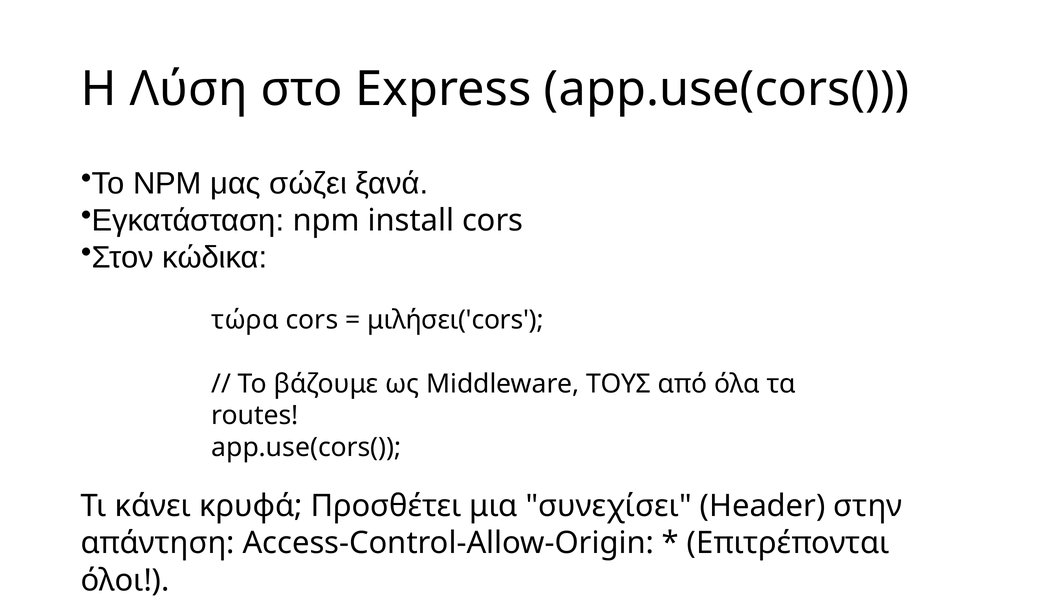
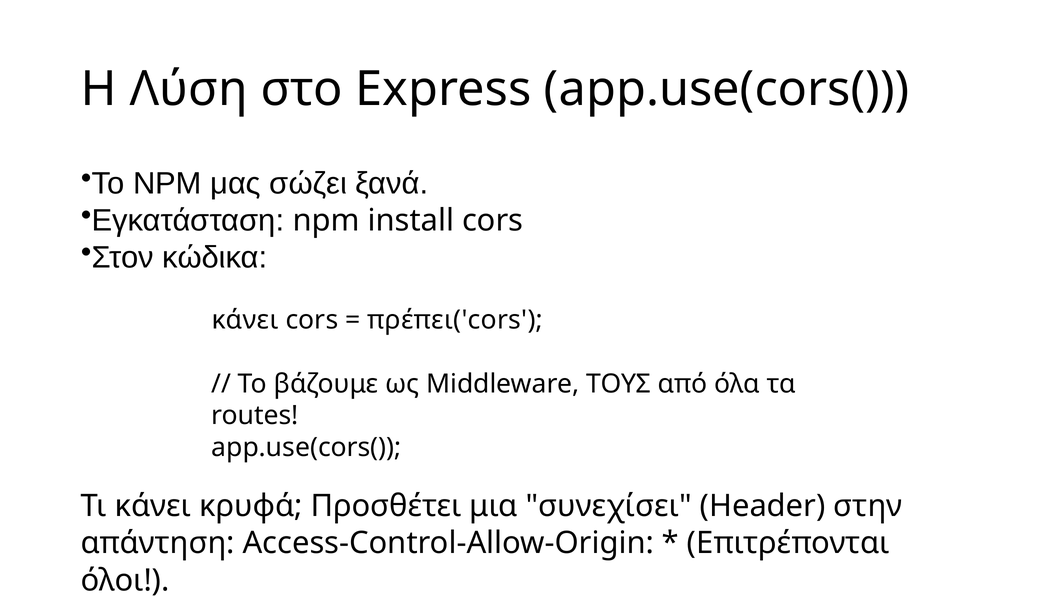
τώρα: τώρα -> κάνει (245, 320)
μιλήσει('cors: μιλήσει('cors -> πρέπει('cors (455, 320)
